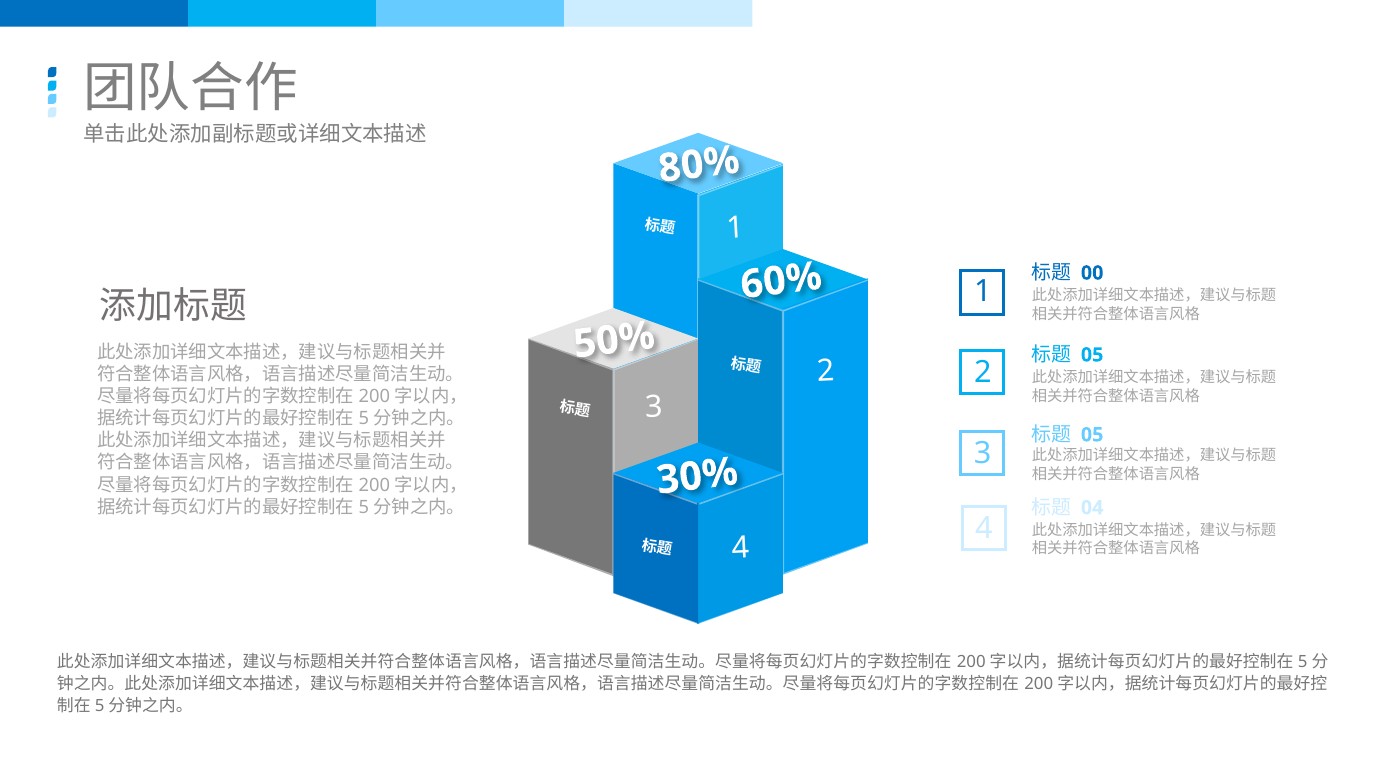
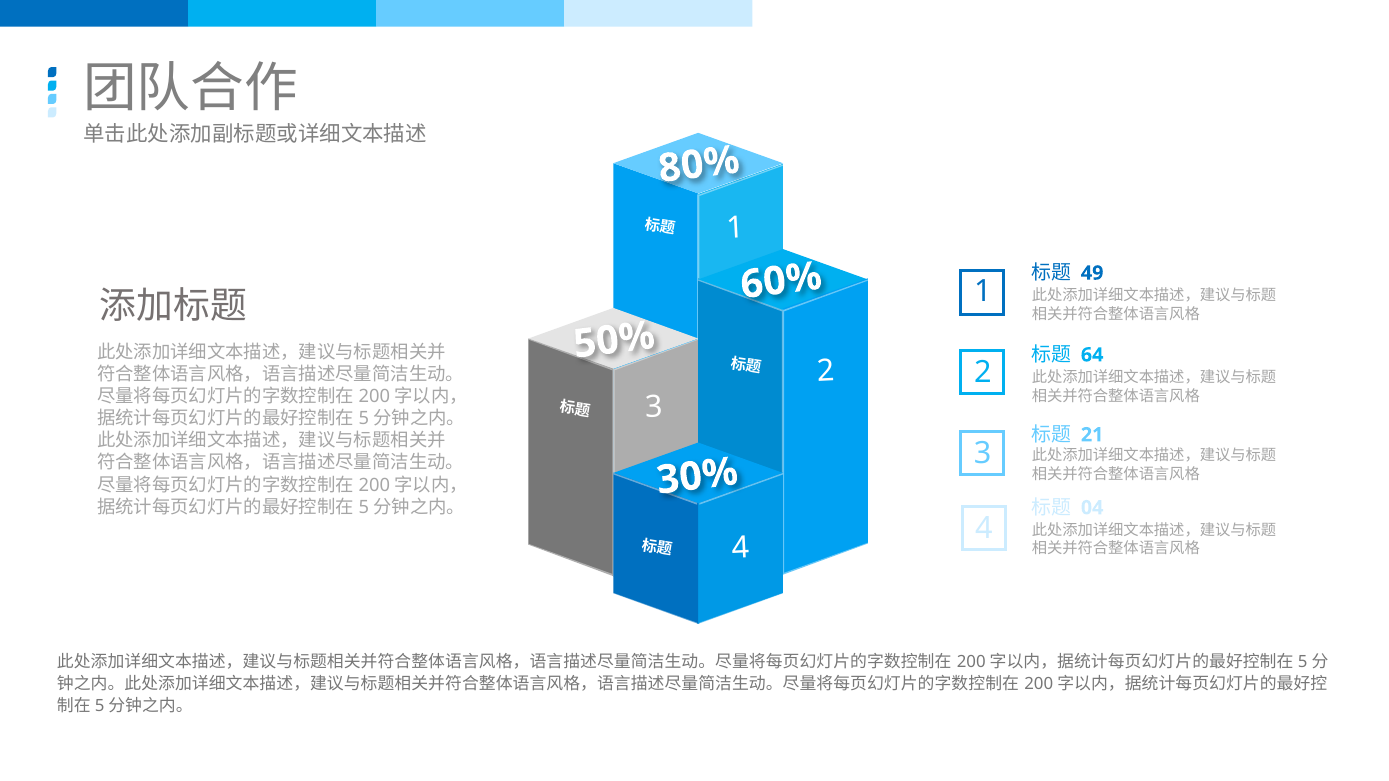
00: 00 -> 49 (1092, 273)
05: 05 -> 64 (1092, 355)
05: 05 -> 21 (1092, 435)
